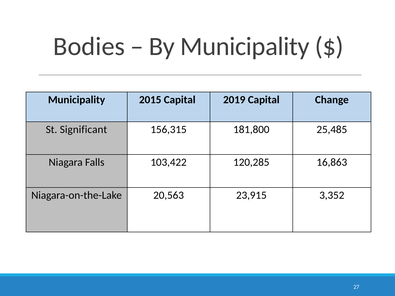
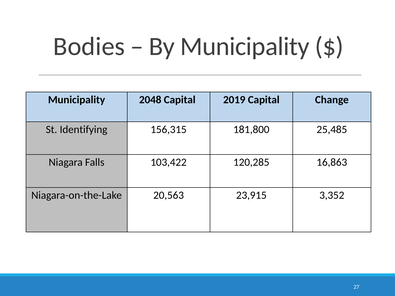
2015: 2015 -> 2048 (150, 100)
Significant: Significant -> Identifying (84, 130)
